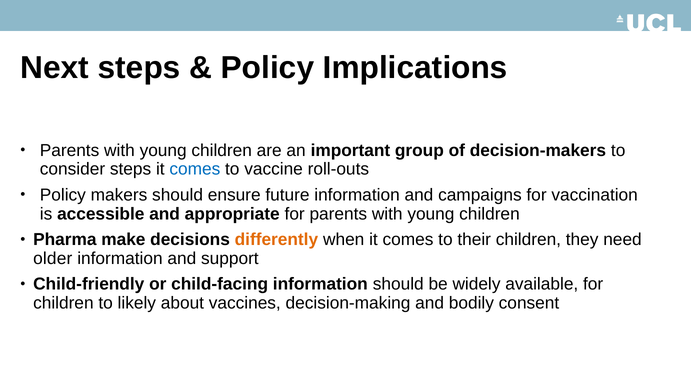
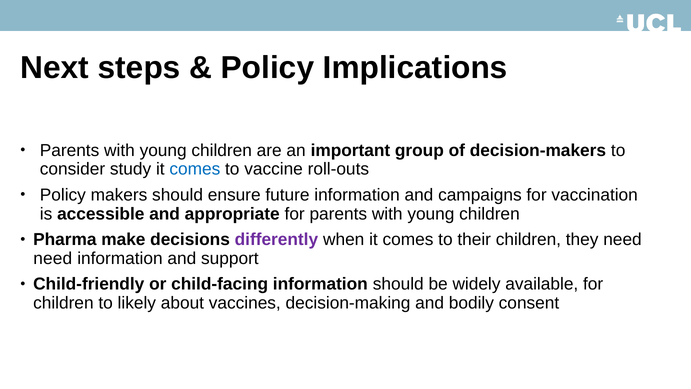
consider steps: steps -> study (131, 169)
differently colour: orange -> purple (276, 240)
older: older -> need (53, 258)
